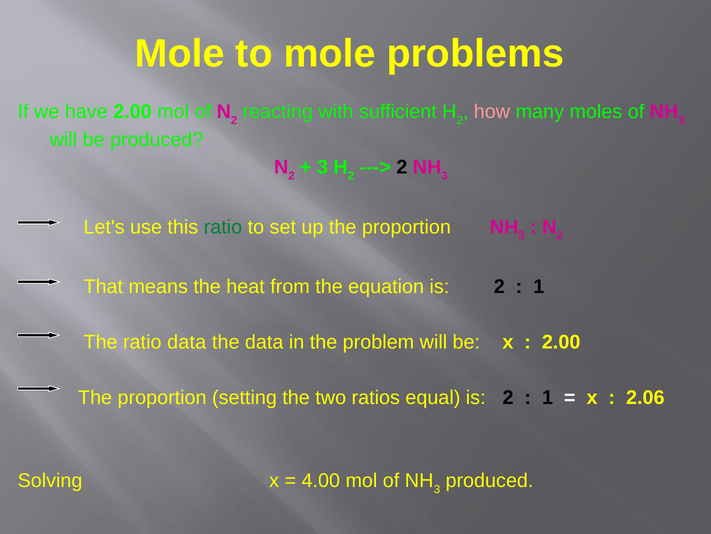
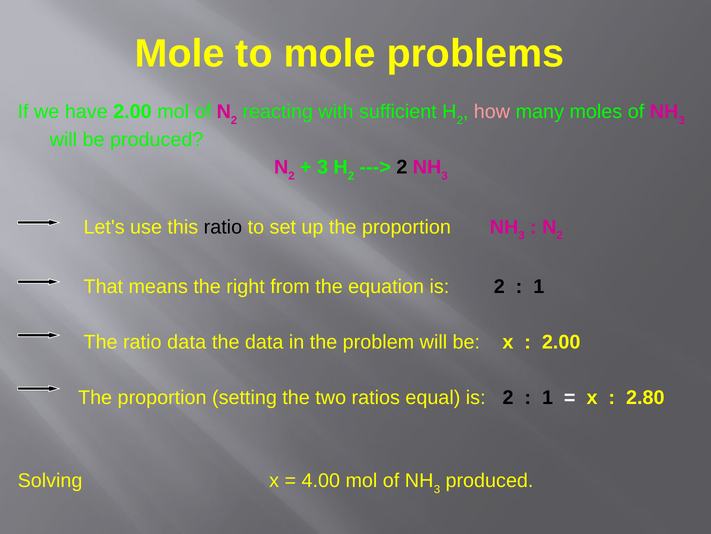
ratio colour: green -> black (223, 227)
heat: heat -> right (246, 286)
2.06: 2.06 -> 2.80 (645, 397)
